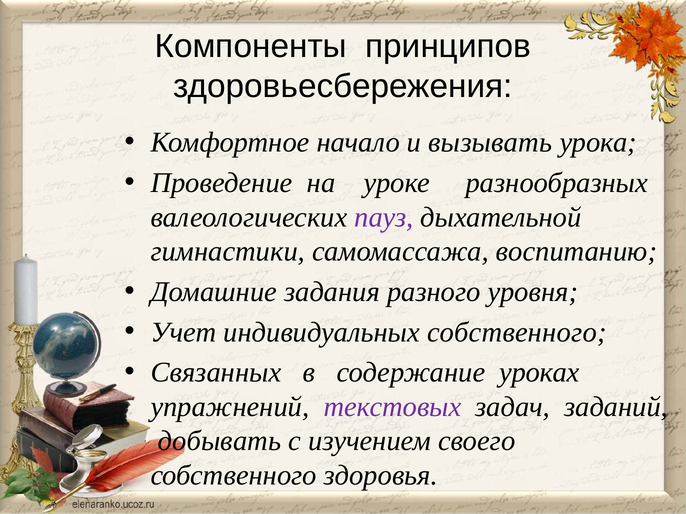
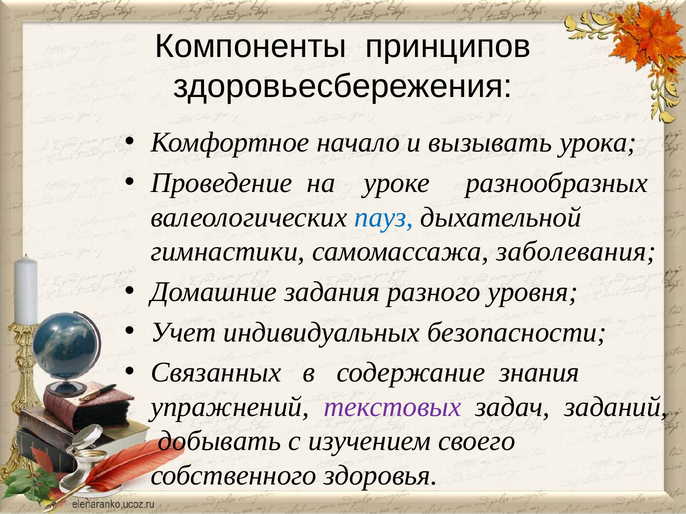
пауз colour: purple -> blue (384, 217)
воспитанию: воспитанию -> заболевания (576, 252)
индивидуальных собственного: собственного -> безопасности (517, 332)
уроках: уроках -> знания (540, 373)
